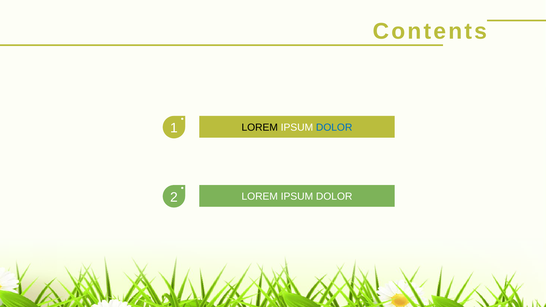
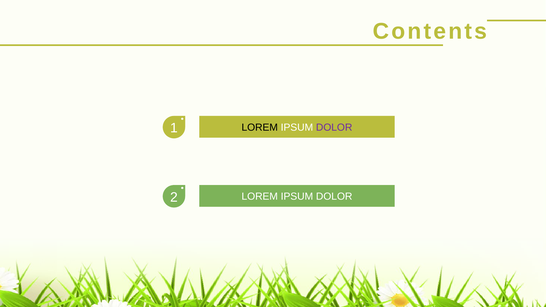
DOLOR colour: blue -> purple (334, 128)
